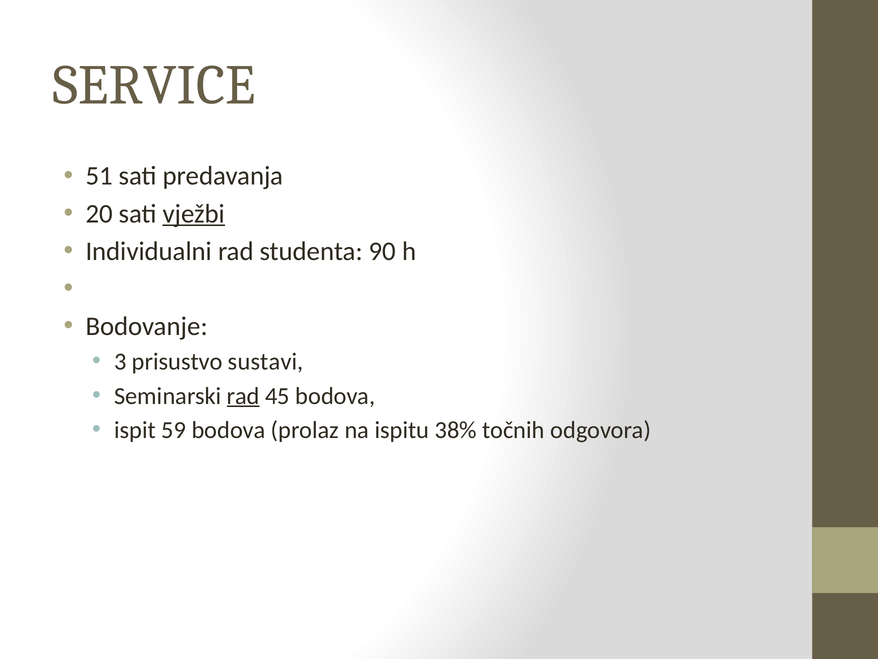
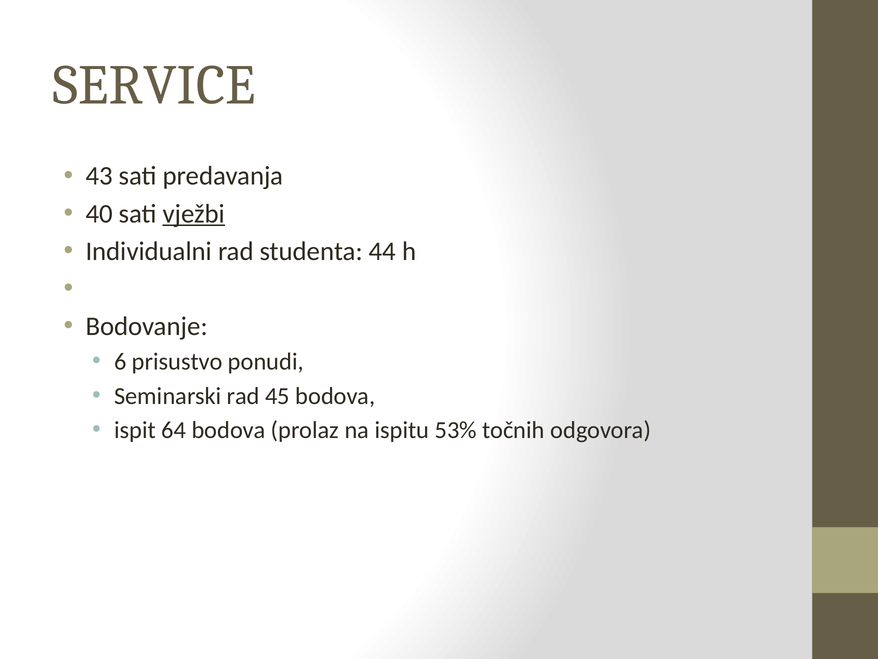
51: 51 -> 43 (99, 176)
20: 20 -> 40 (99, 213)
90: 90 -> 44 (382, 251)
3: 3 -> 6 (120, 361)
sustavi: sustavi -> ponudi (266, 361)
rad underline: present -> none (243, 396)
59: 59 -> 64 (174, 430)
38%: 38% -> 53% (456, 430)
